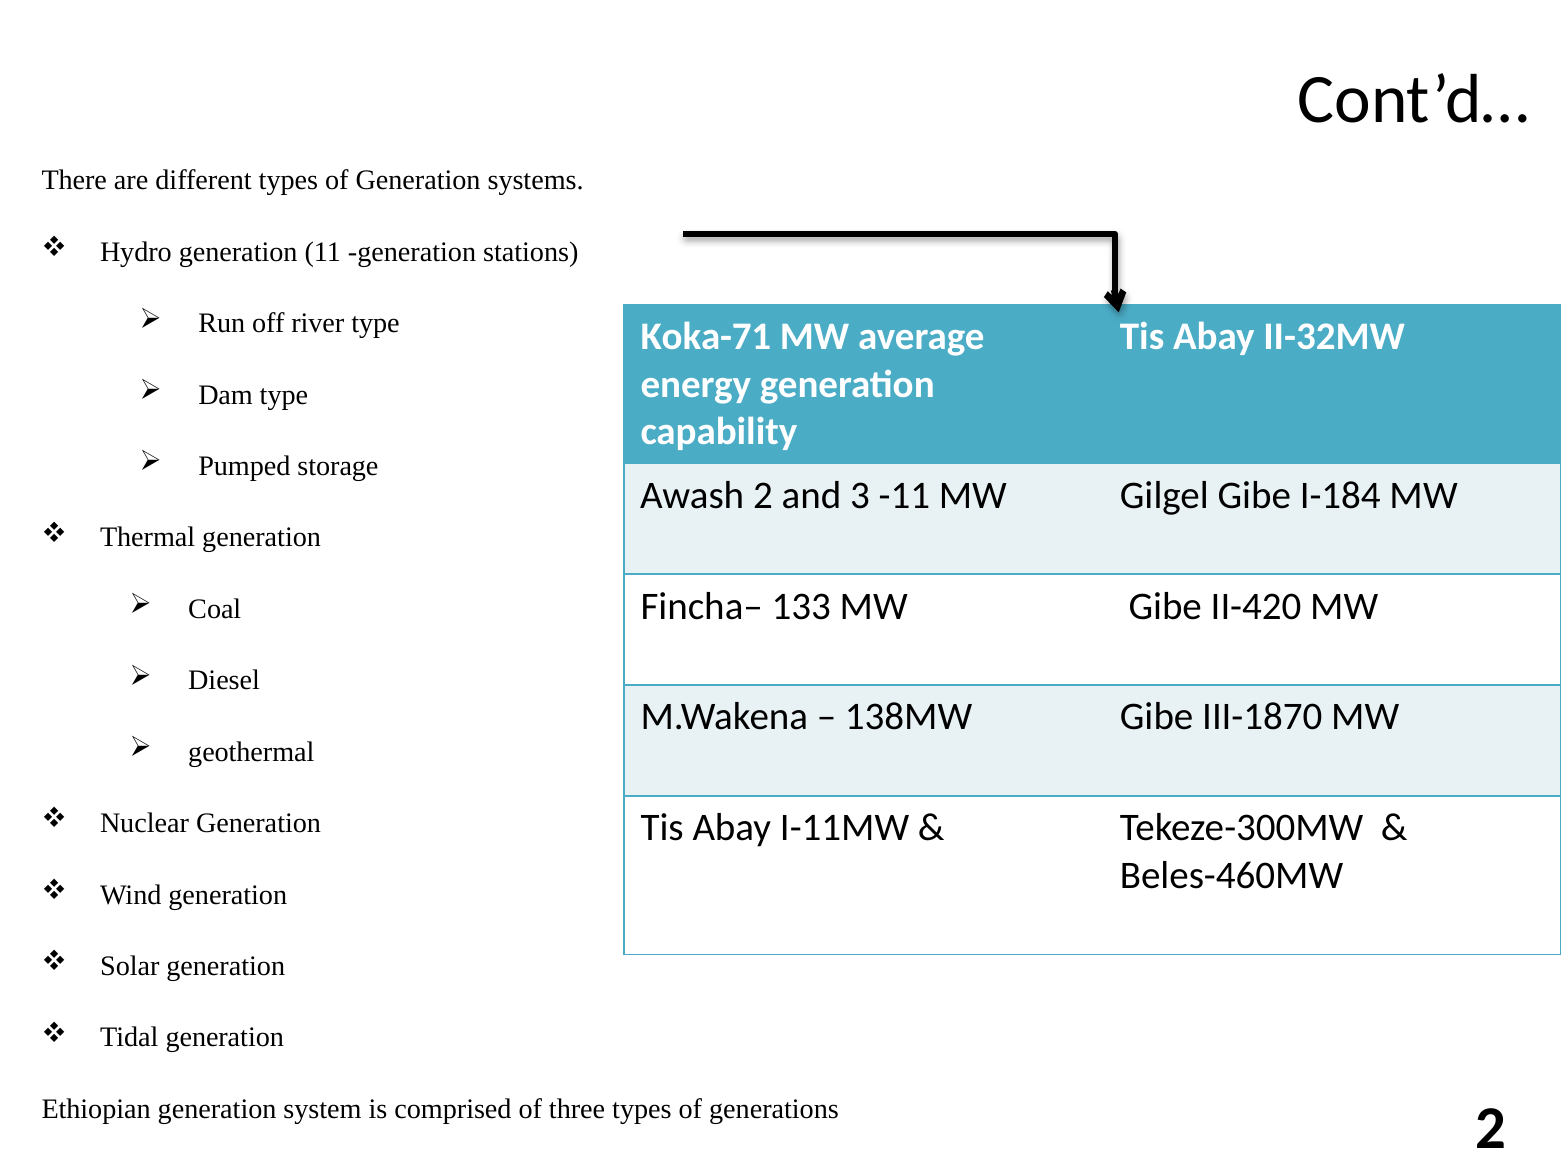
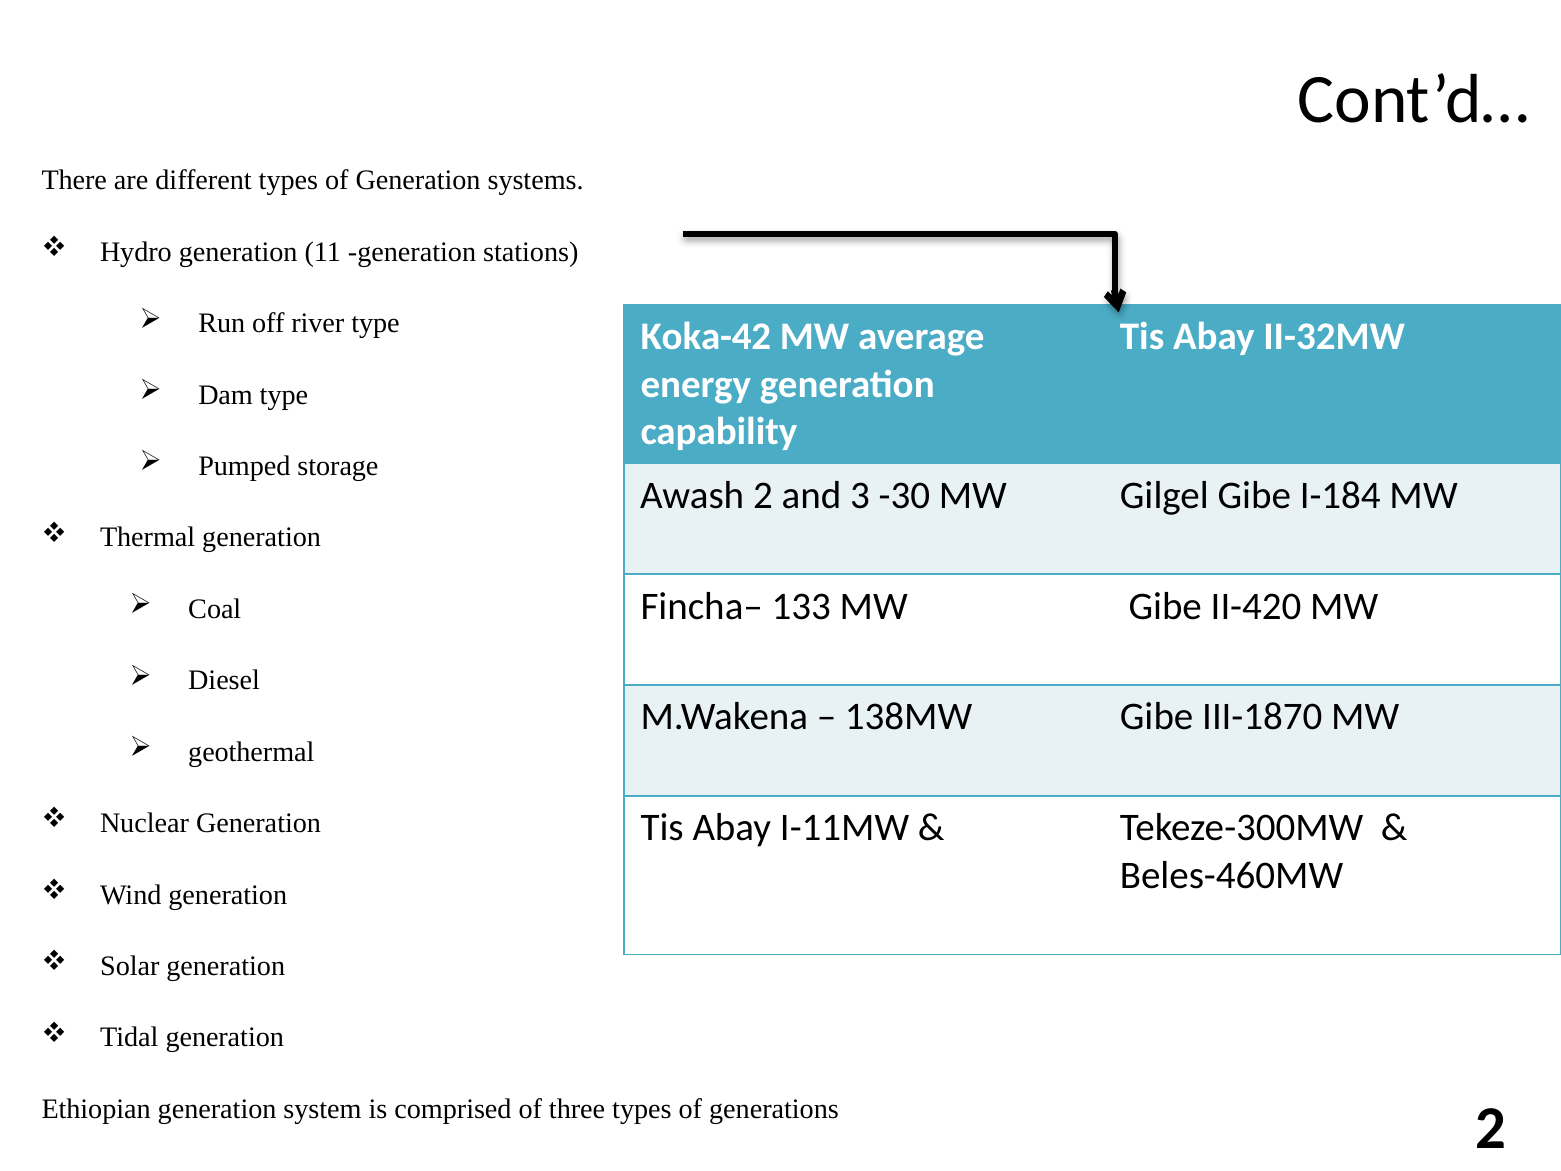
Koka-71: Koka-71 -> Koka-42 (706, 337)
-11: -11 -> -30 (904, 495)
